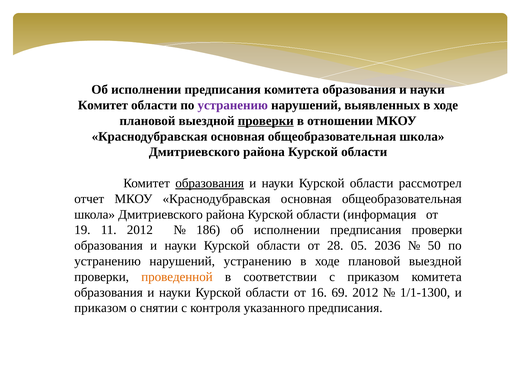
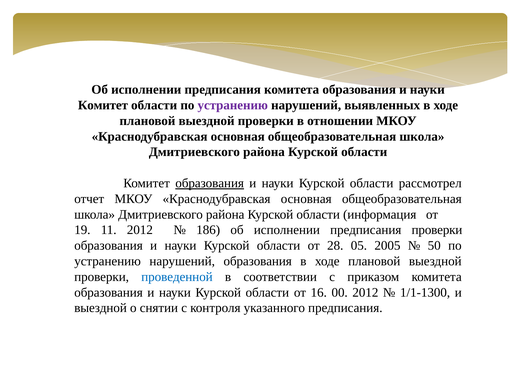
проверки underline: present -> none (266, 121)
2036: 2036 -> 2005 (387, 246)
нарушений устранению: устранению -> образования (258, 261)
проведенной colour: orange -> blue (177, 277)
69: 69 -> 00 (340, 292)
приказом: приказом -> выездной (101, 308)
